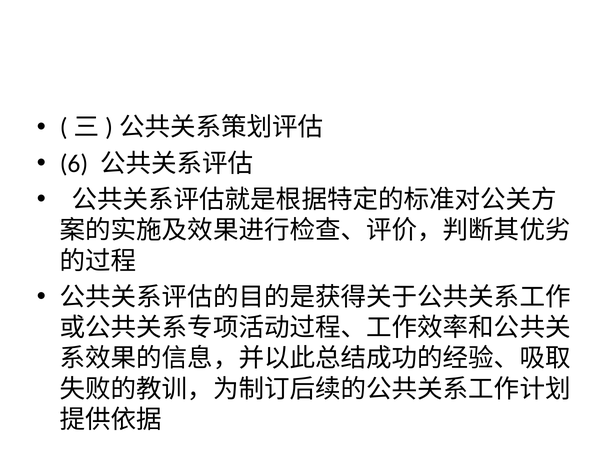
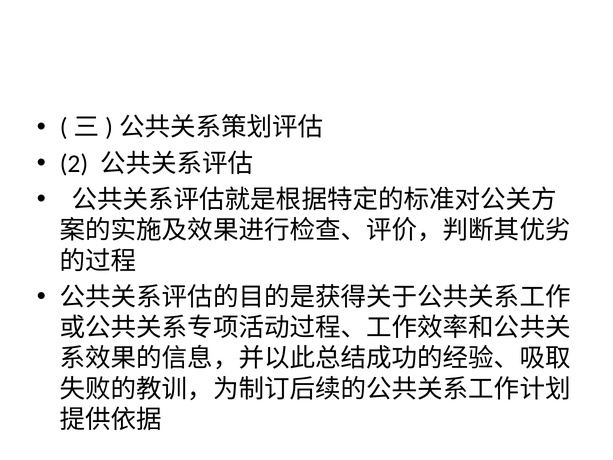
6: 6 -> 2 (74, 164)
